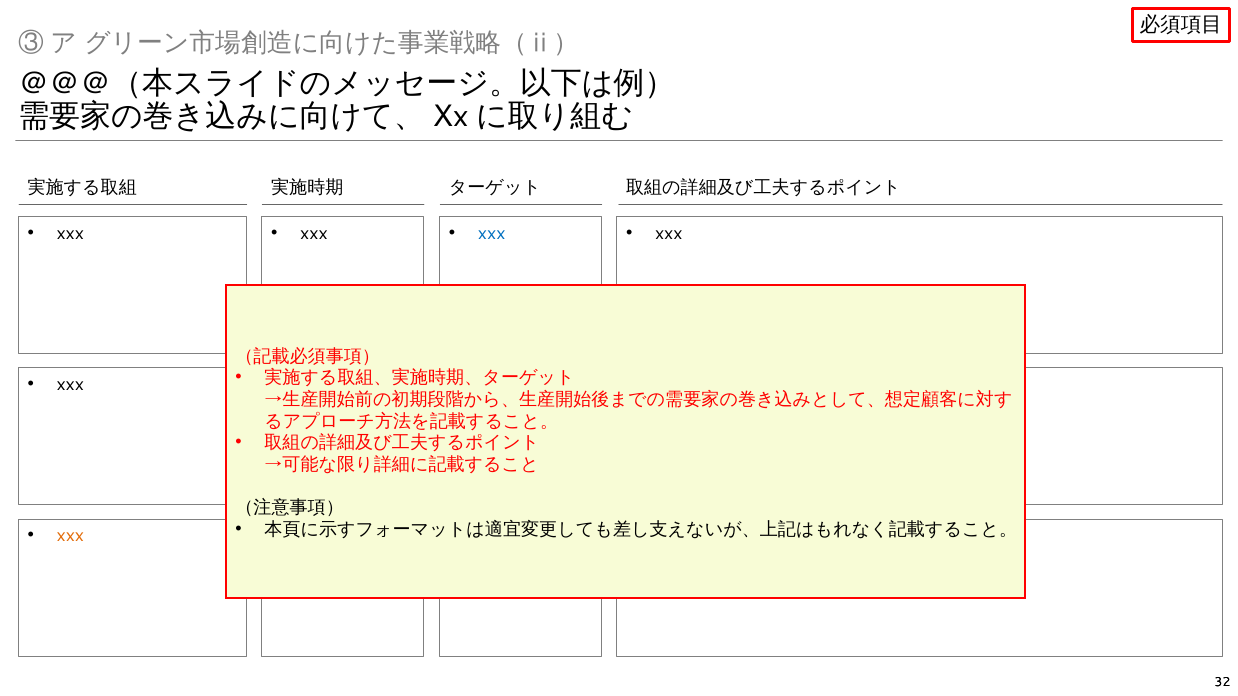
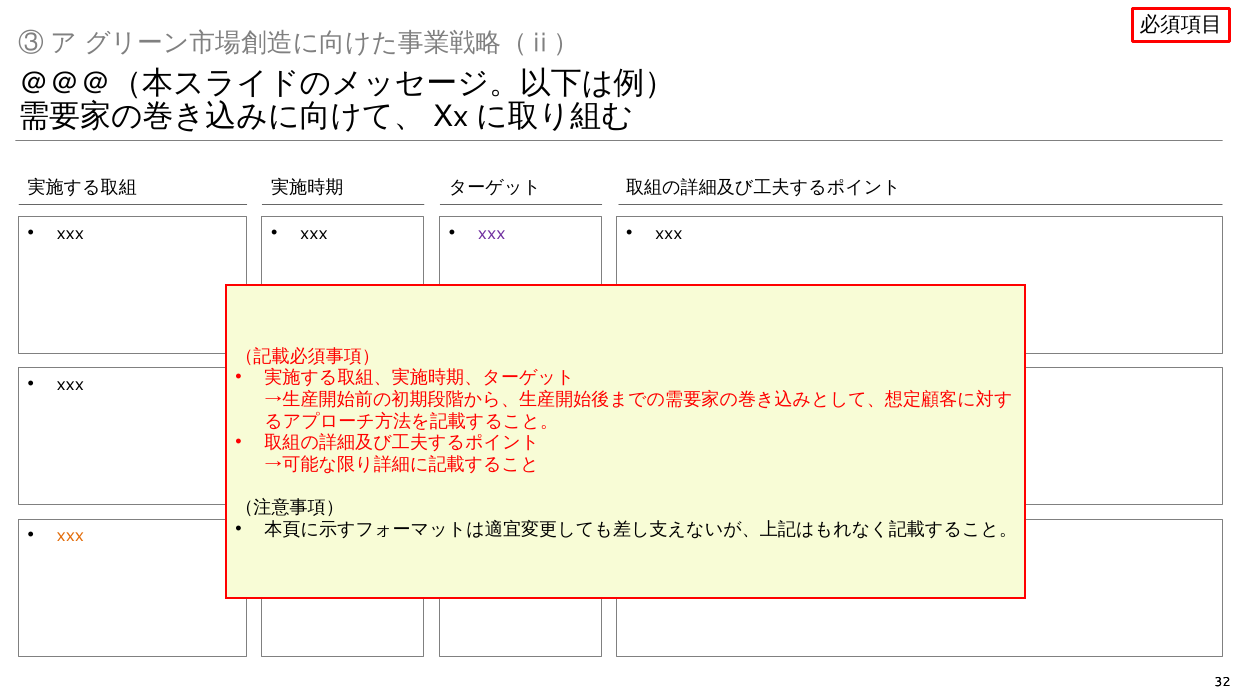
xxx colour: blue -> purple (492, 234)
